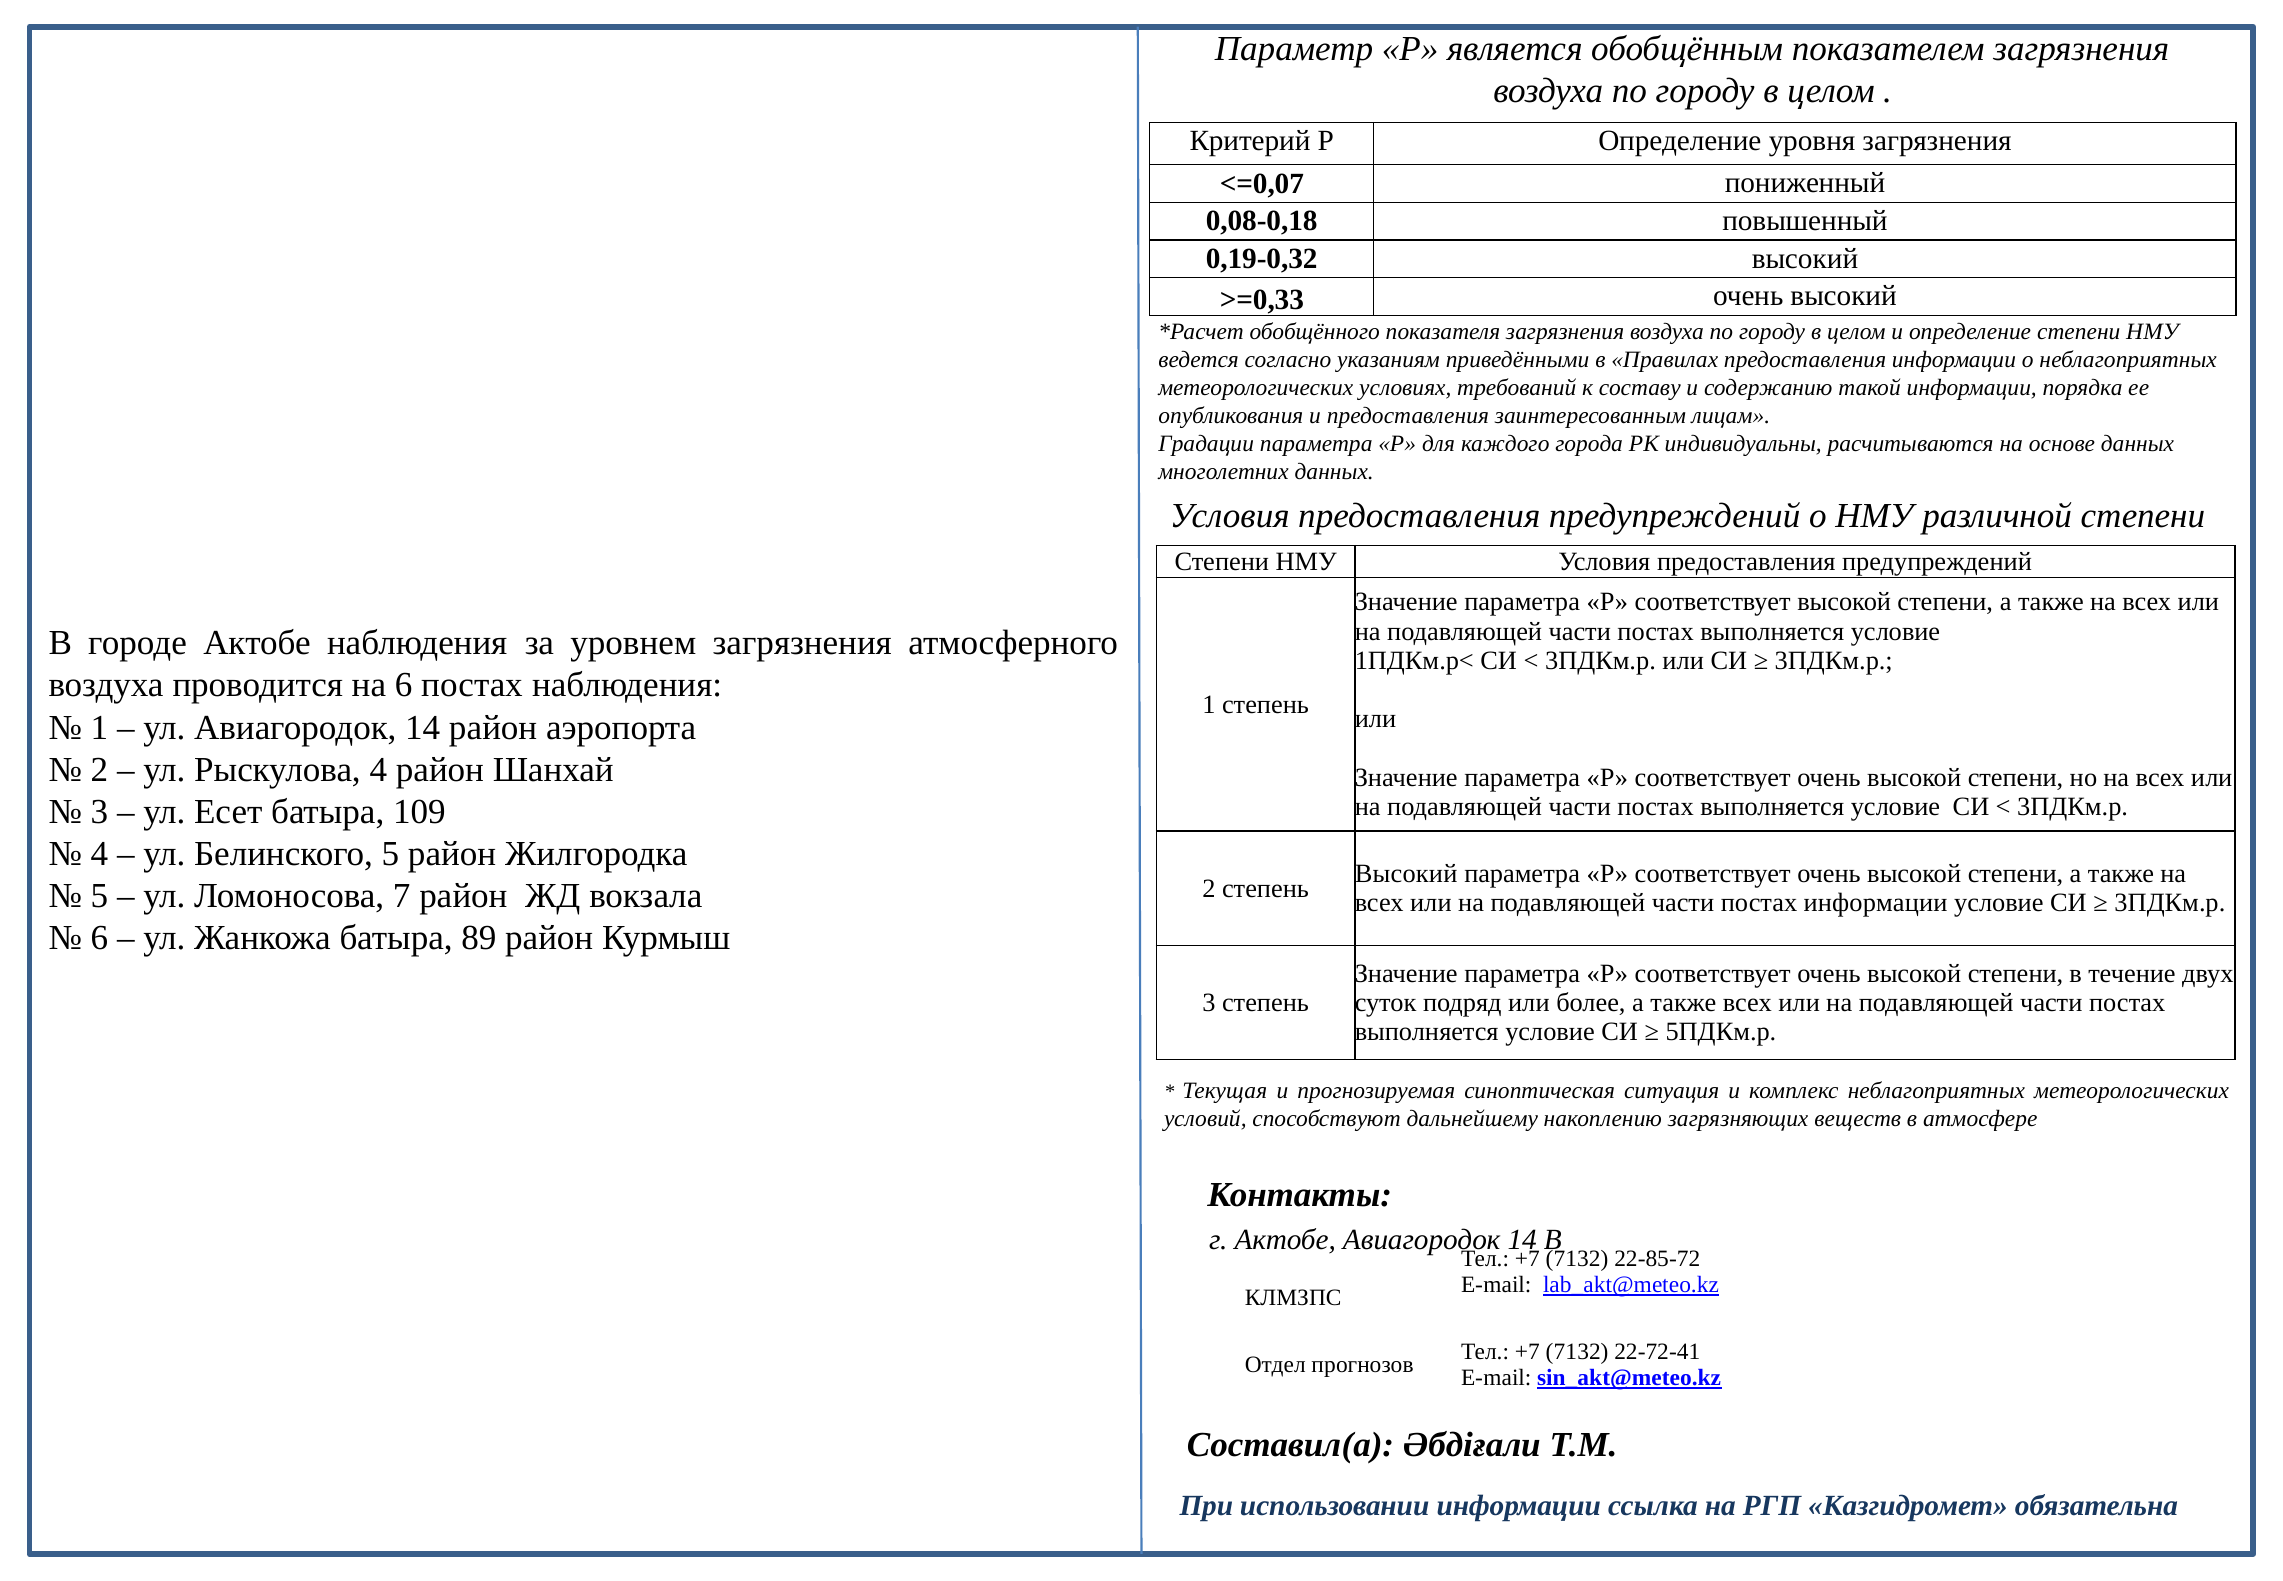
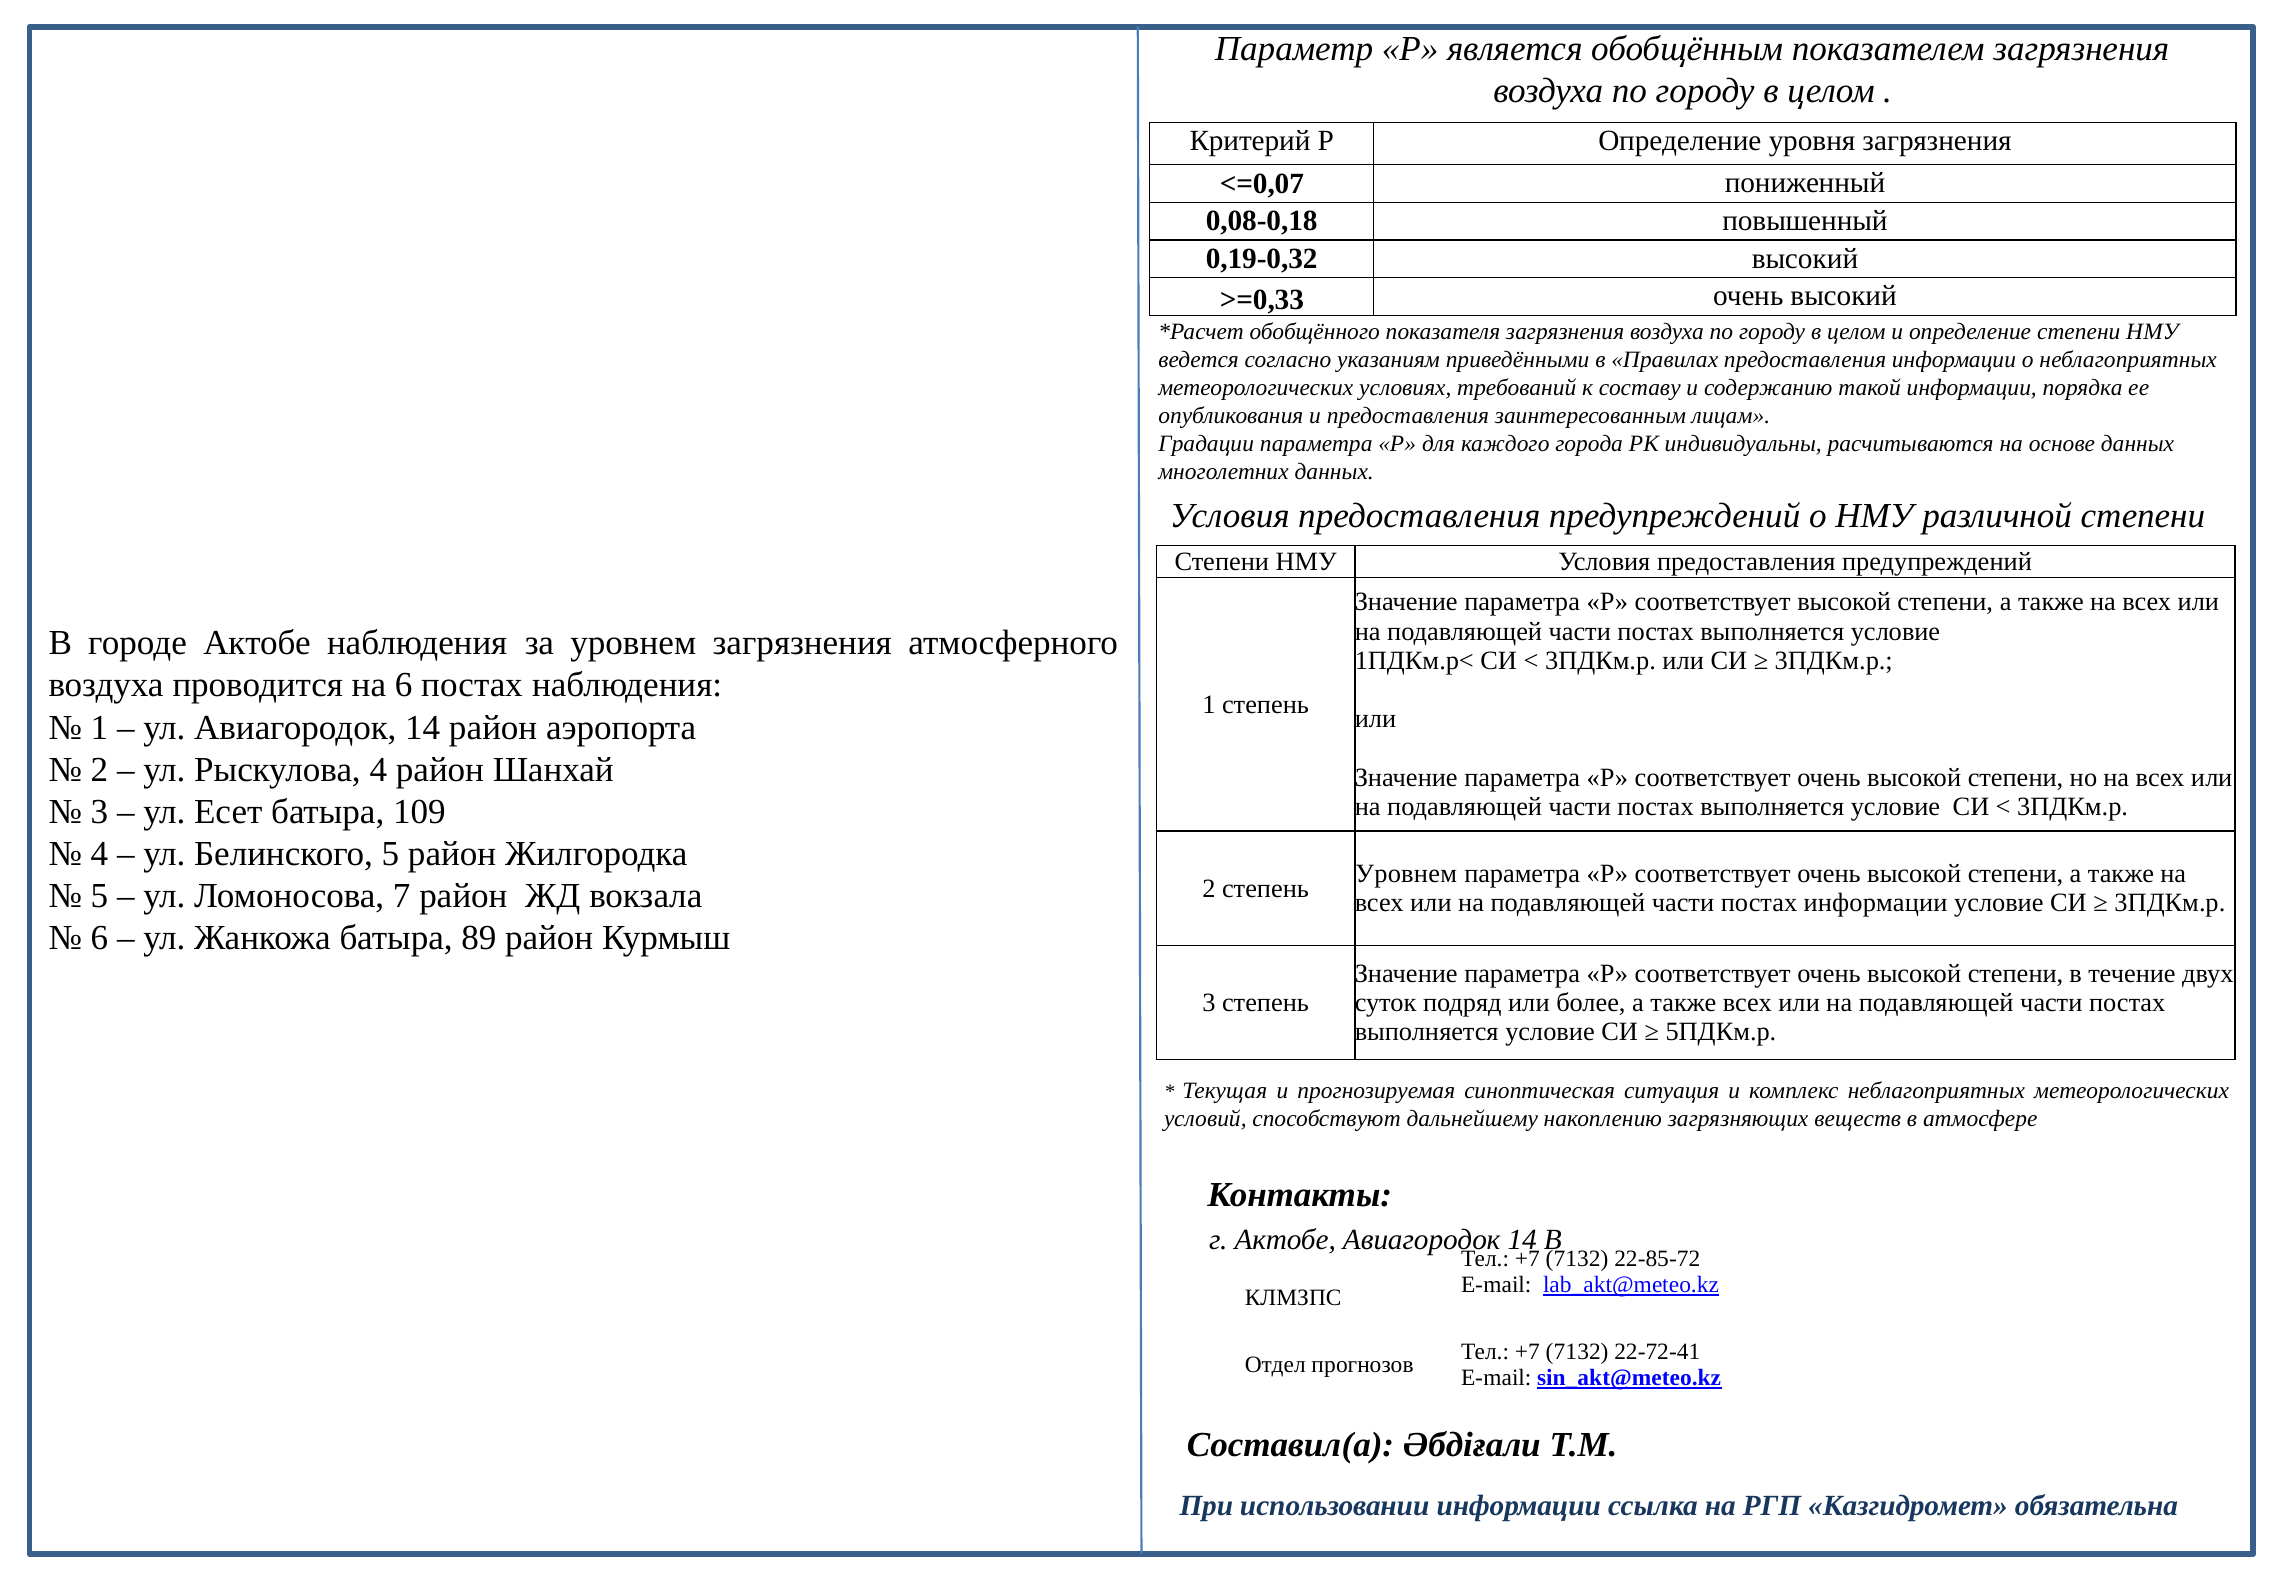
Высокий: Высокий -> Уровнем (1406, 873)
